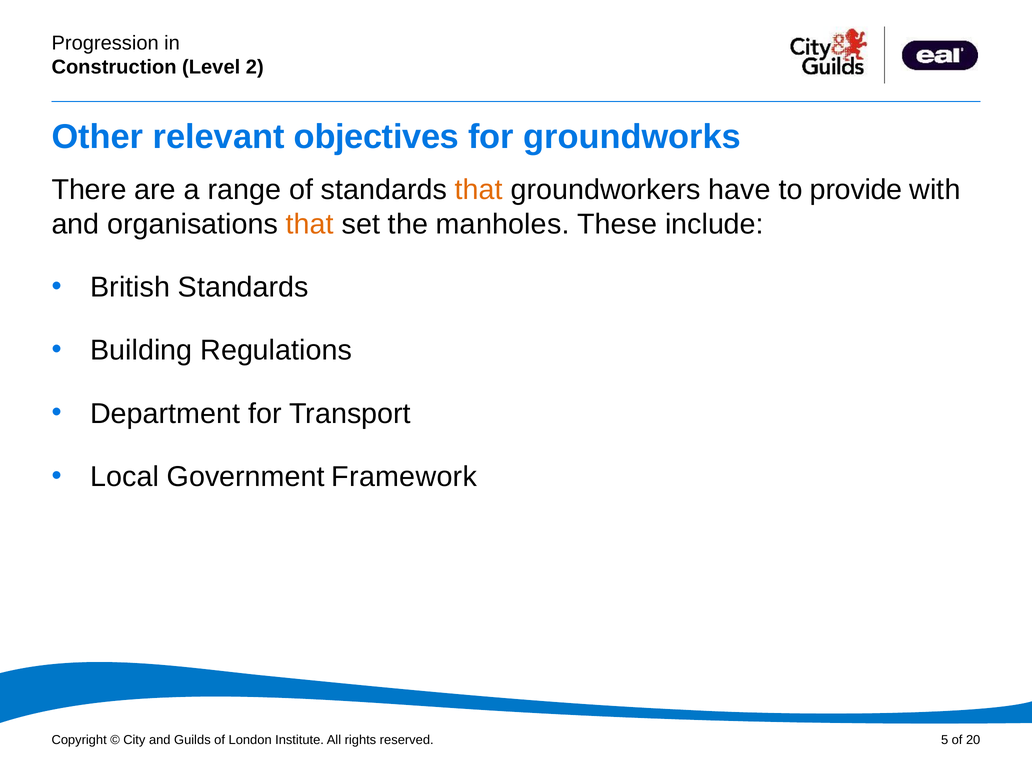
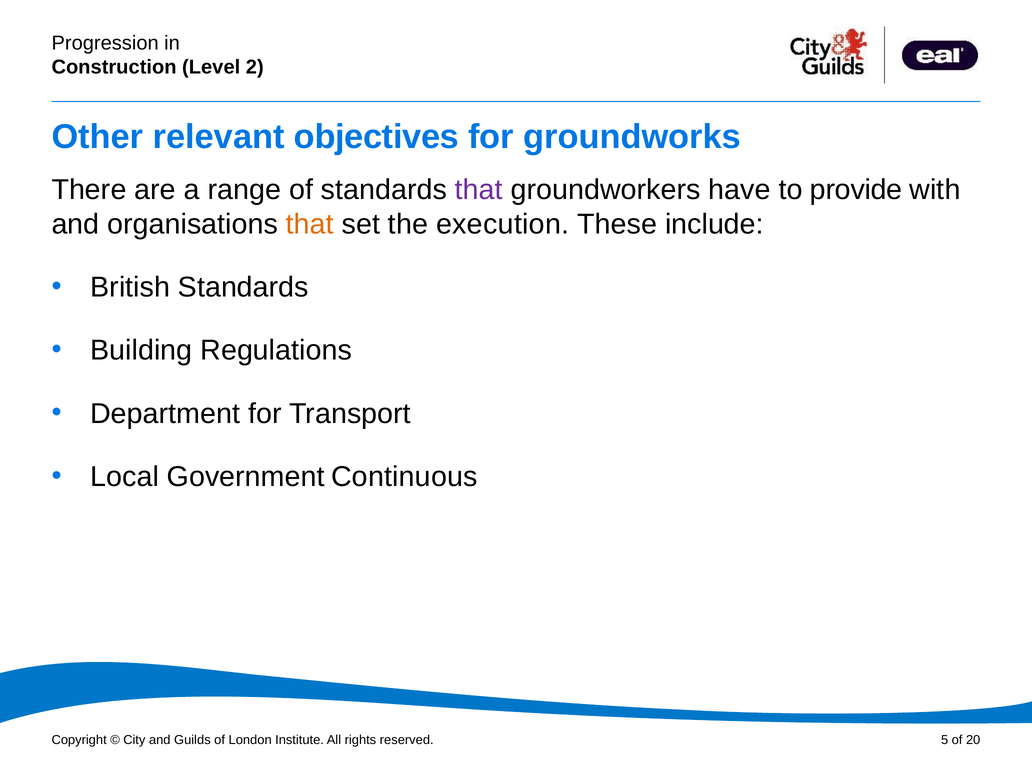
that colour: orange -> purple (479, 190)
manholes: manholes -> execution (503, 224)
Framework: Framework -> Continuous (404, 477)
